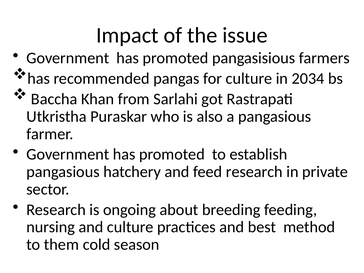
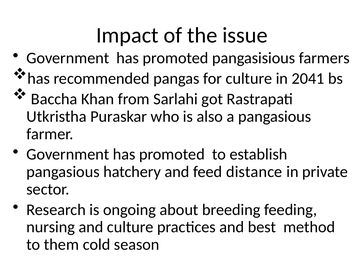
2034: 2034 -> 2041 (308, 79)
feed research: research -> distance (254, 172)
